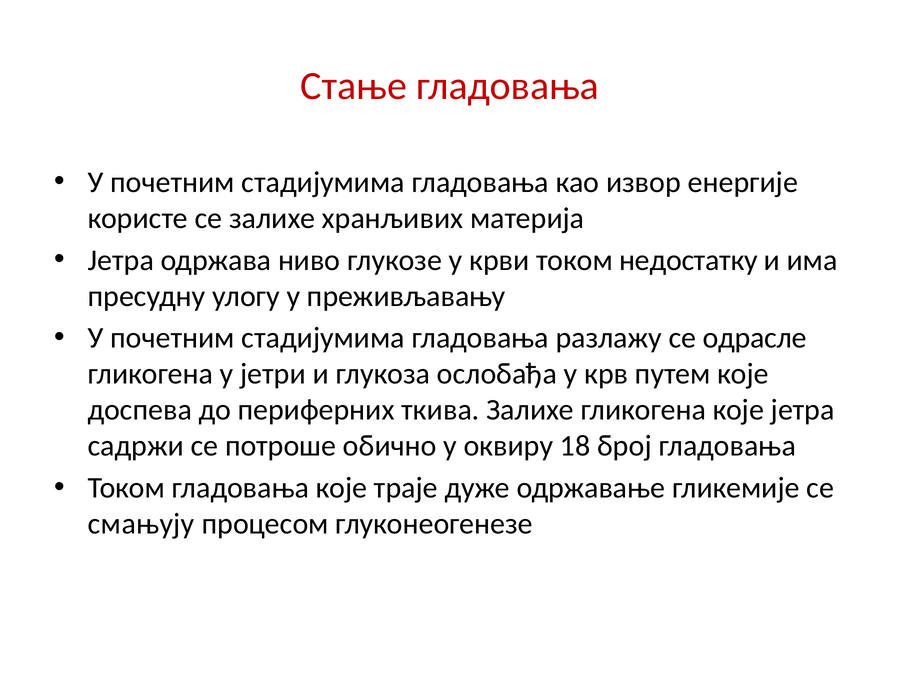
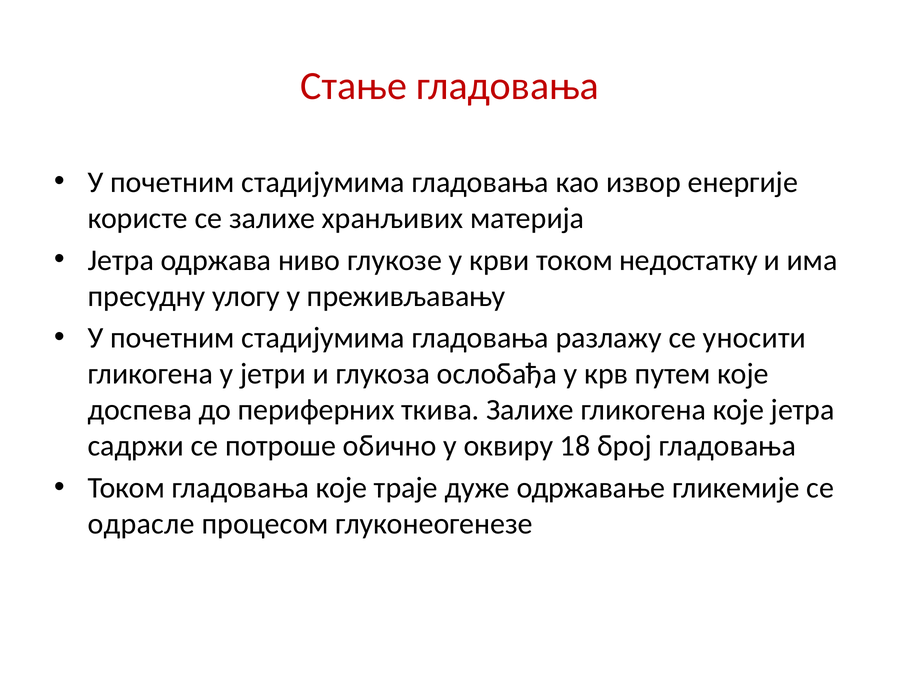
одрасле: одрасле -> уносити (755, 338)
смањују: смањују -> одрасле (141, 524)
